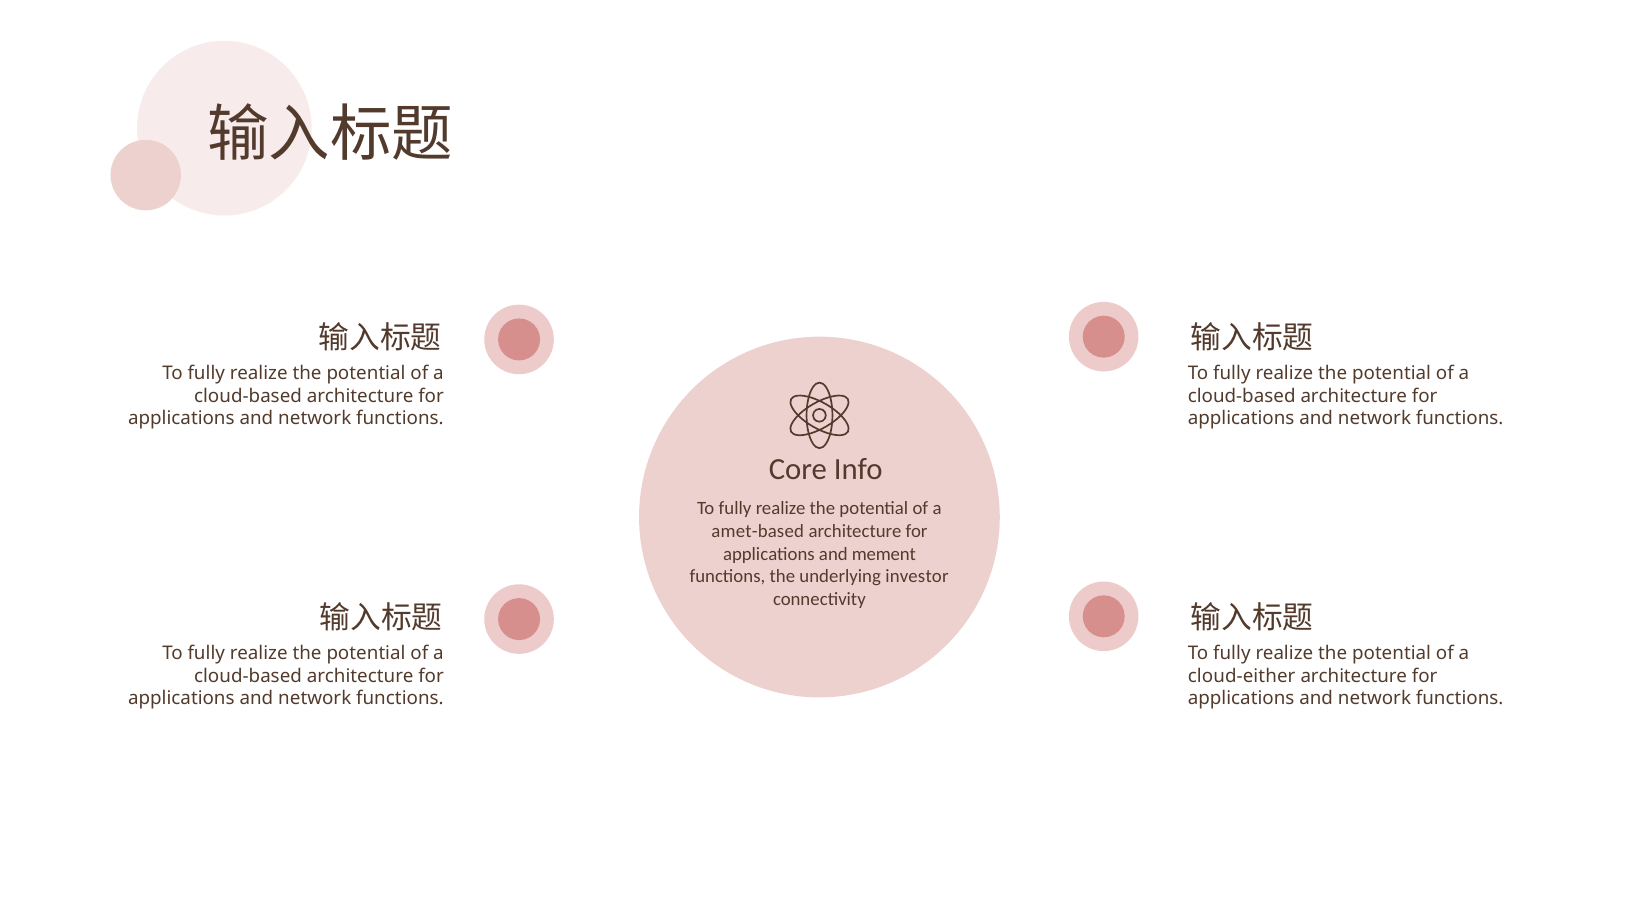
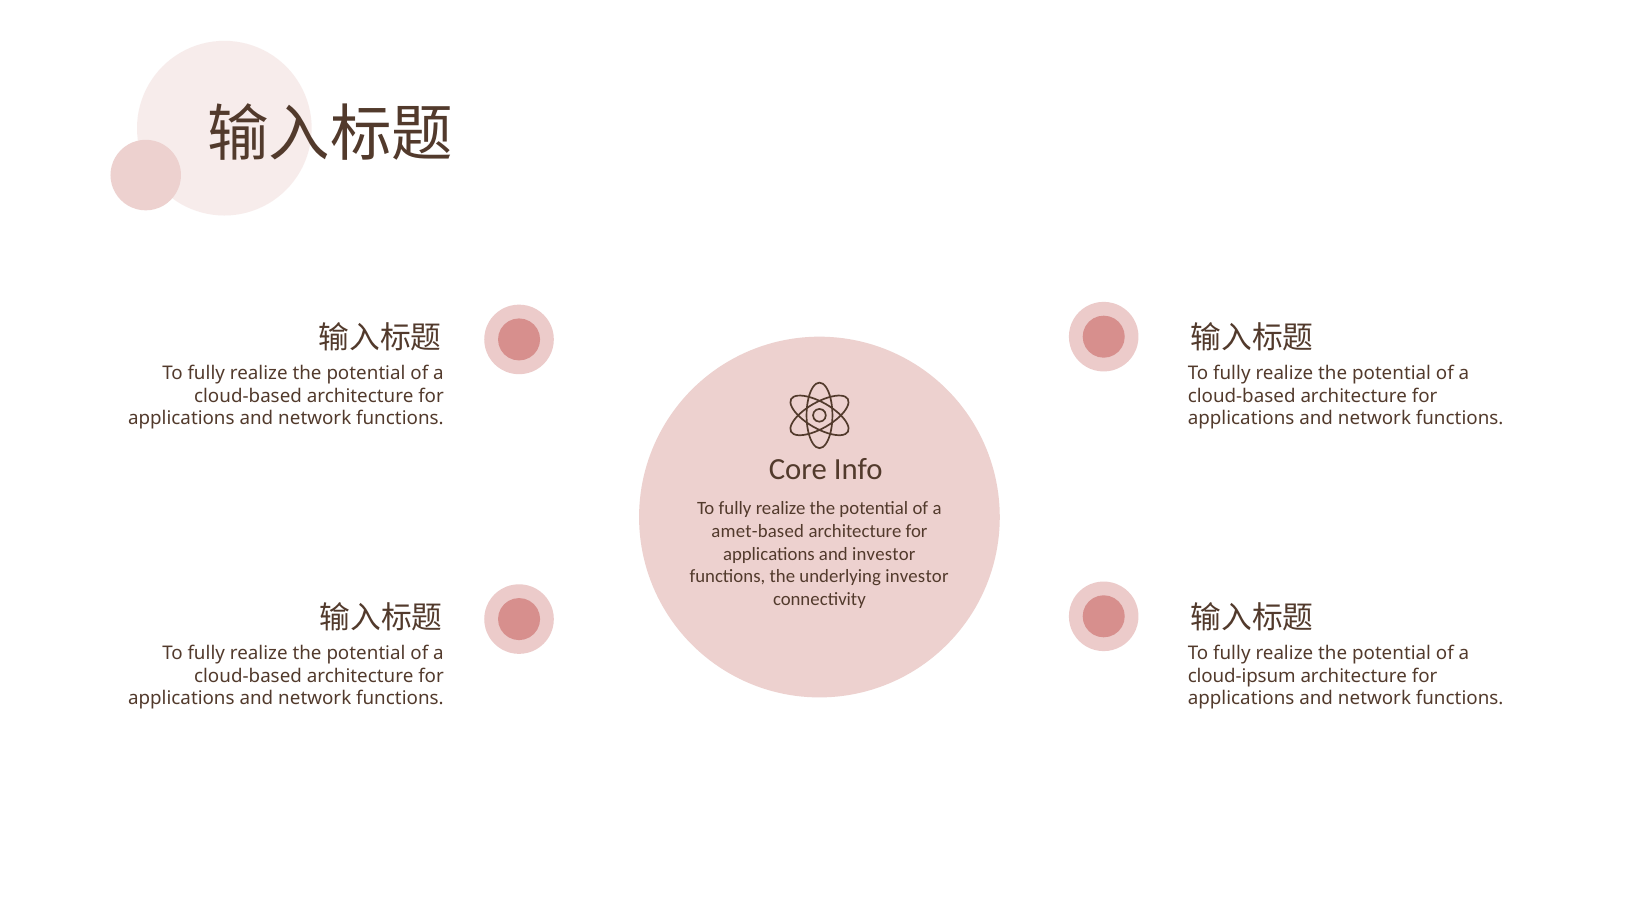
and mement: mement -> investor (884, 554)
cloud-either: cloud-either -> cloud-ipsum (1242, 676)
